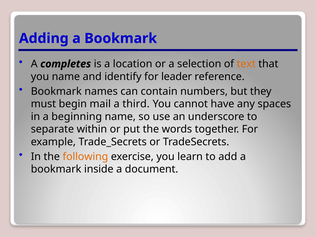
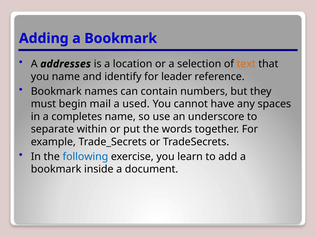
completes: completes -> addresses (66, 64)
third: third -> used (136, 104)
beginning: beginning -> completes (77, 117)
following colour: orange -> blue (85, 157)
